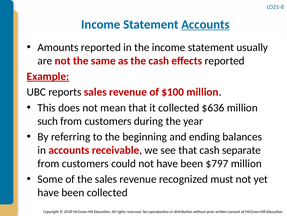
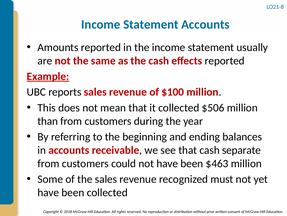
Accounts underline: present -> none (205, 24)
$636: $636 -> $506 (213, 107)
such: such -> than (48, 121)
$797: $797 -> $463 (217, 163)
